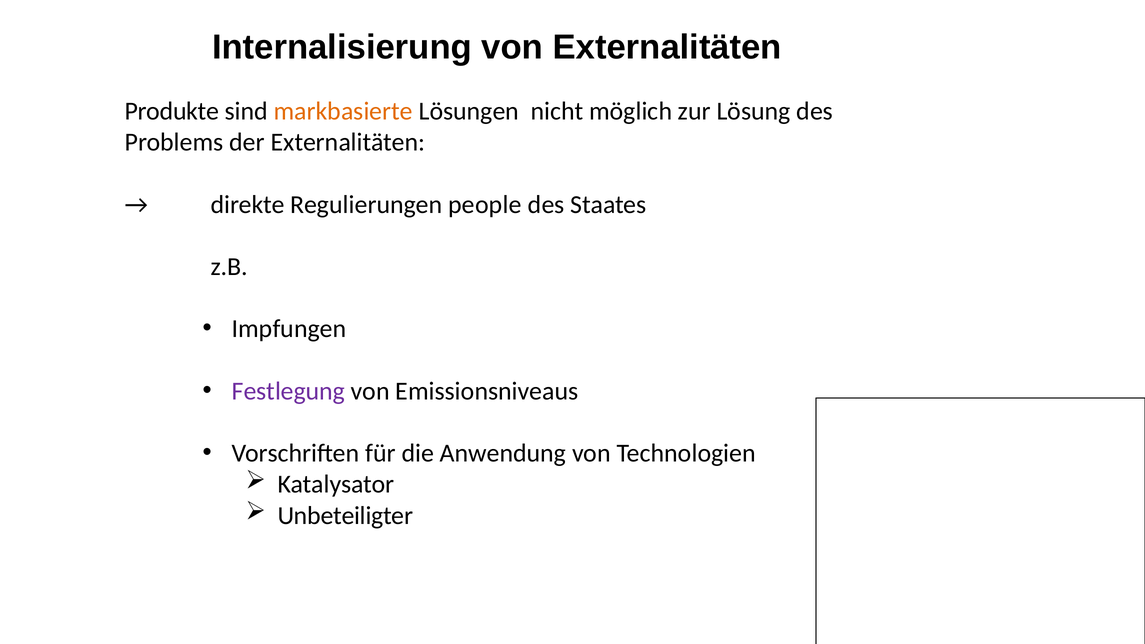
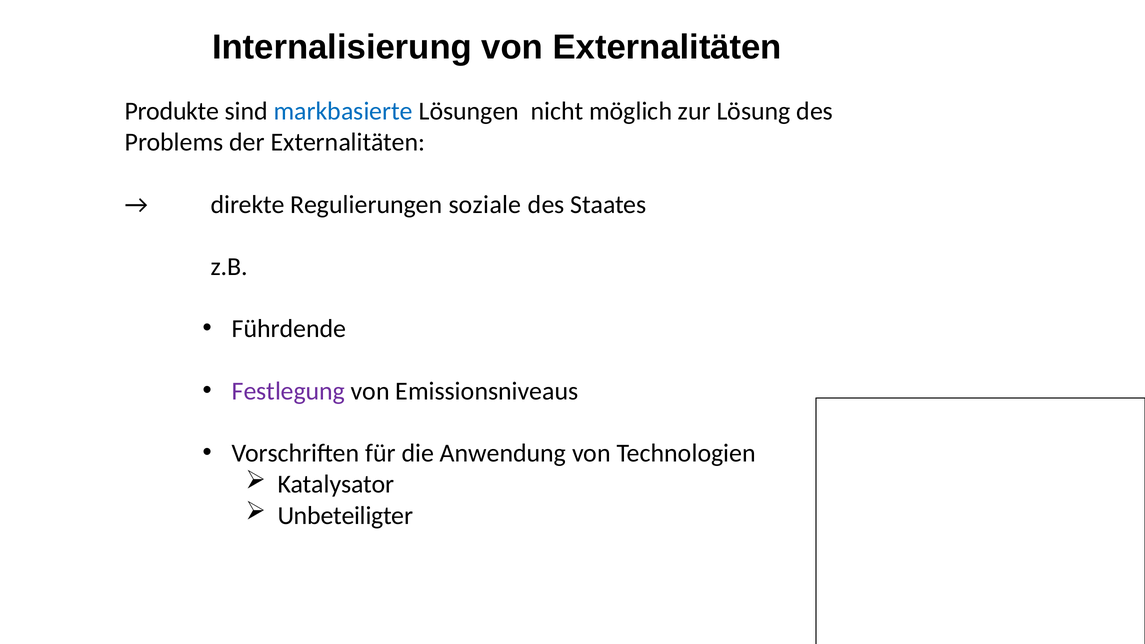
markbasierte colour: orange -> blue (343, 111)
people: people -> soziale (485, 204)
Impfungen: Impfungen -> Führdende (289, 329)
